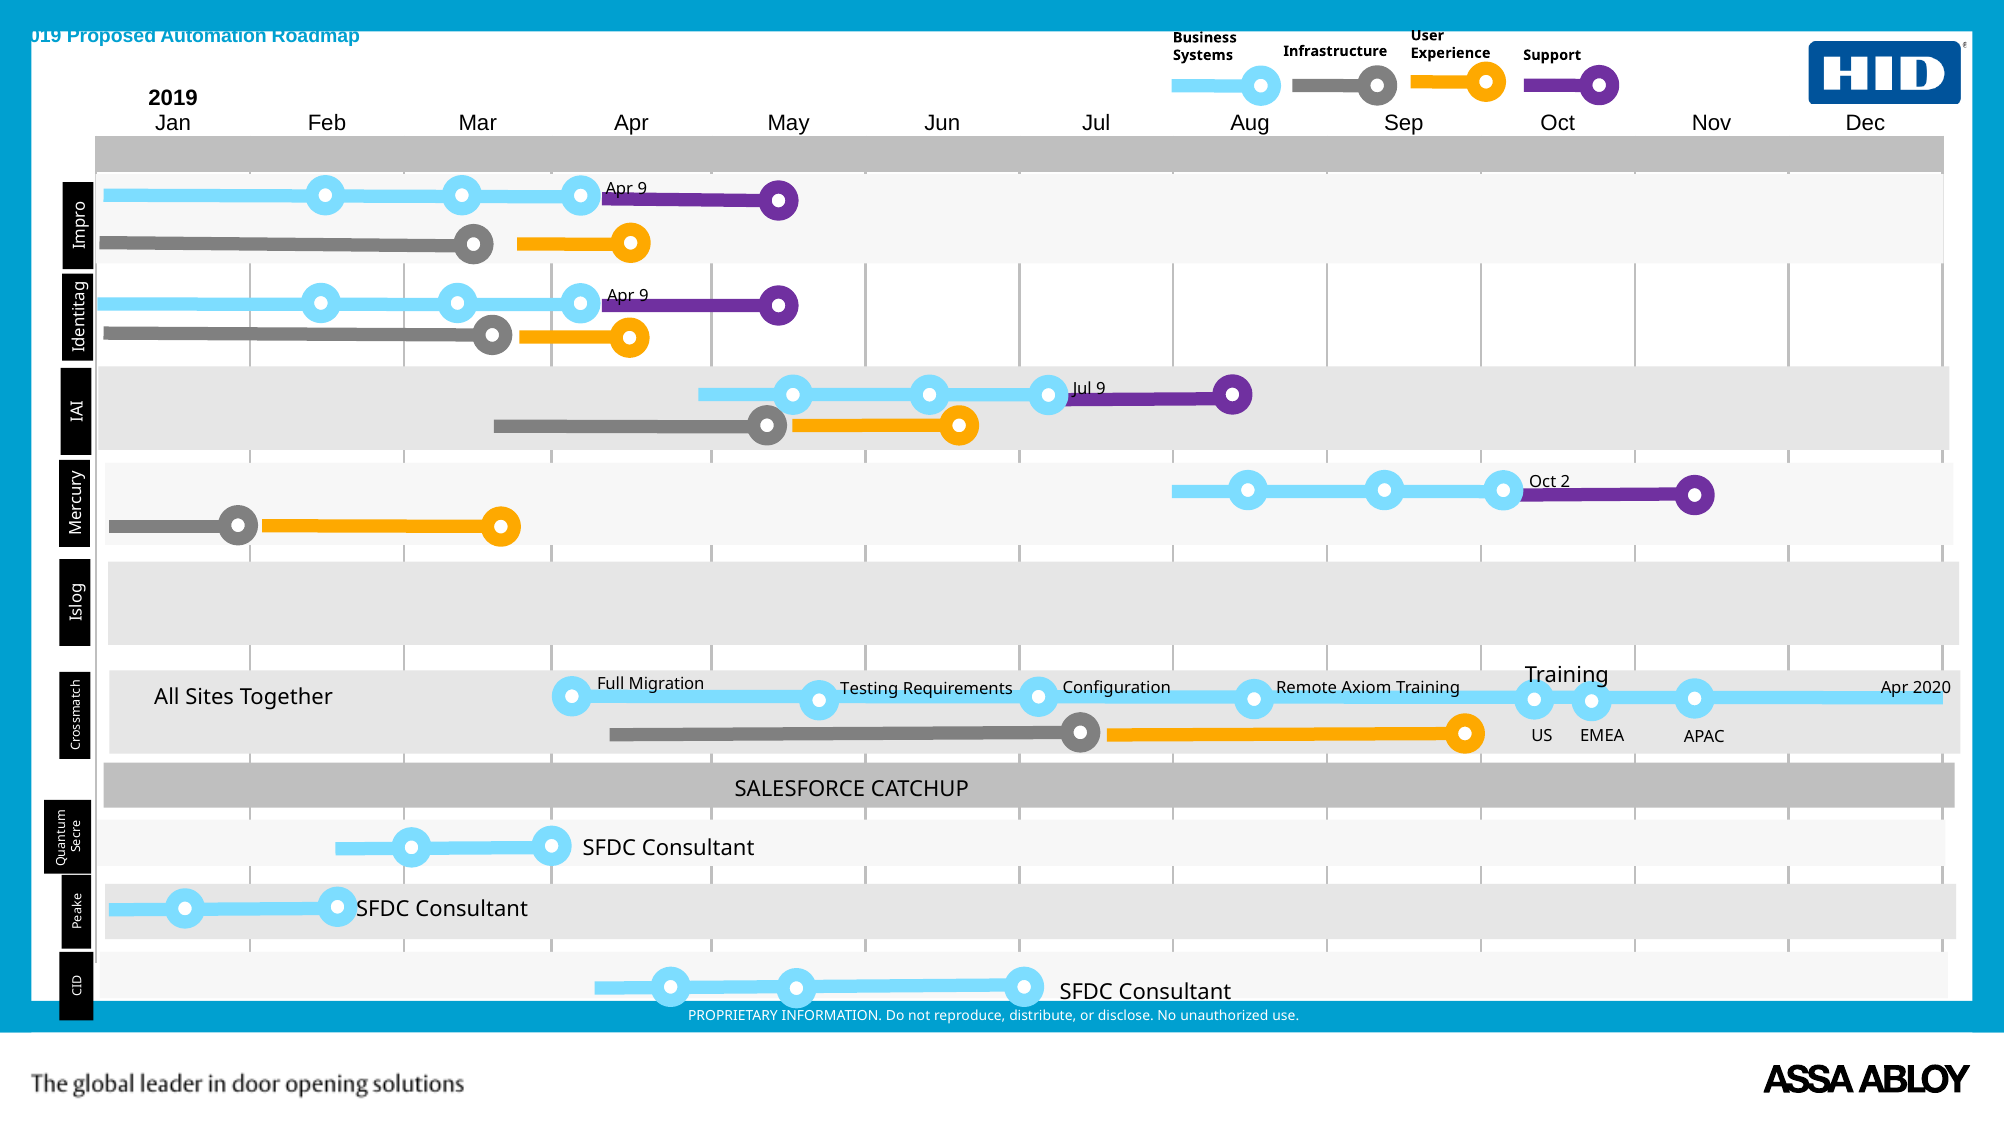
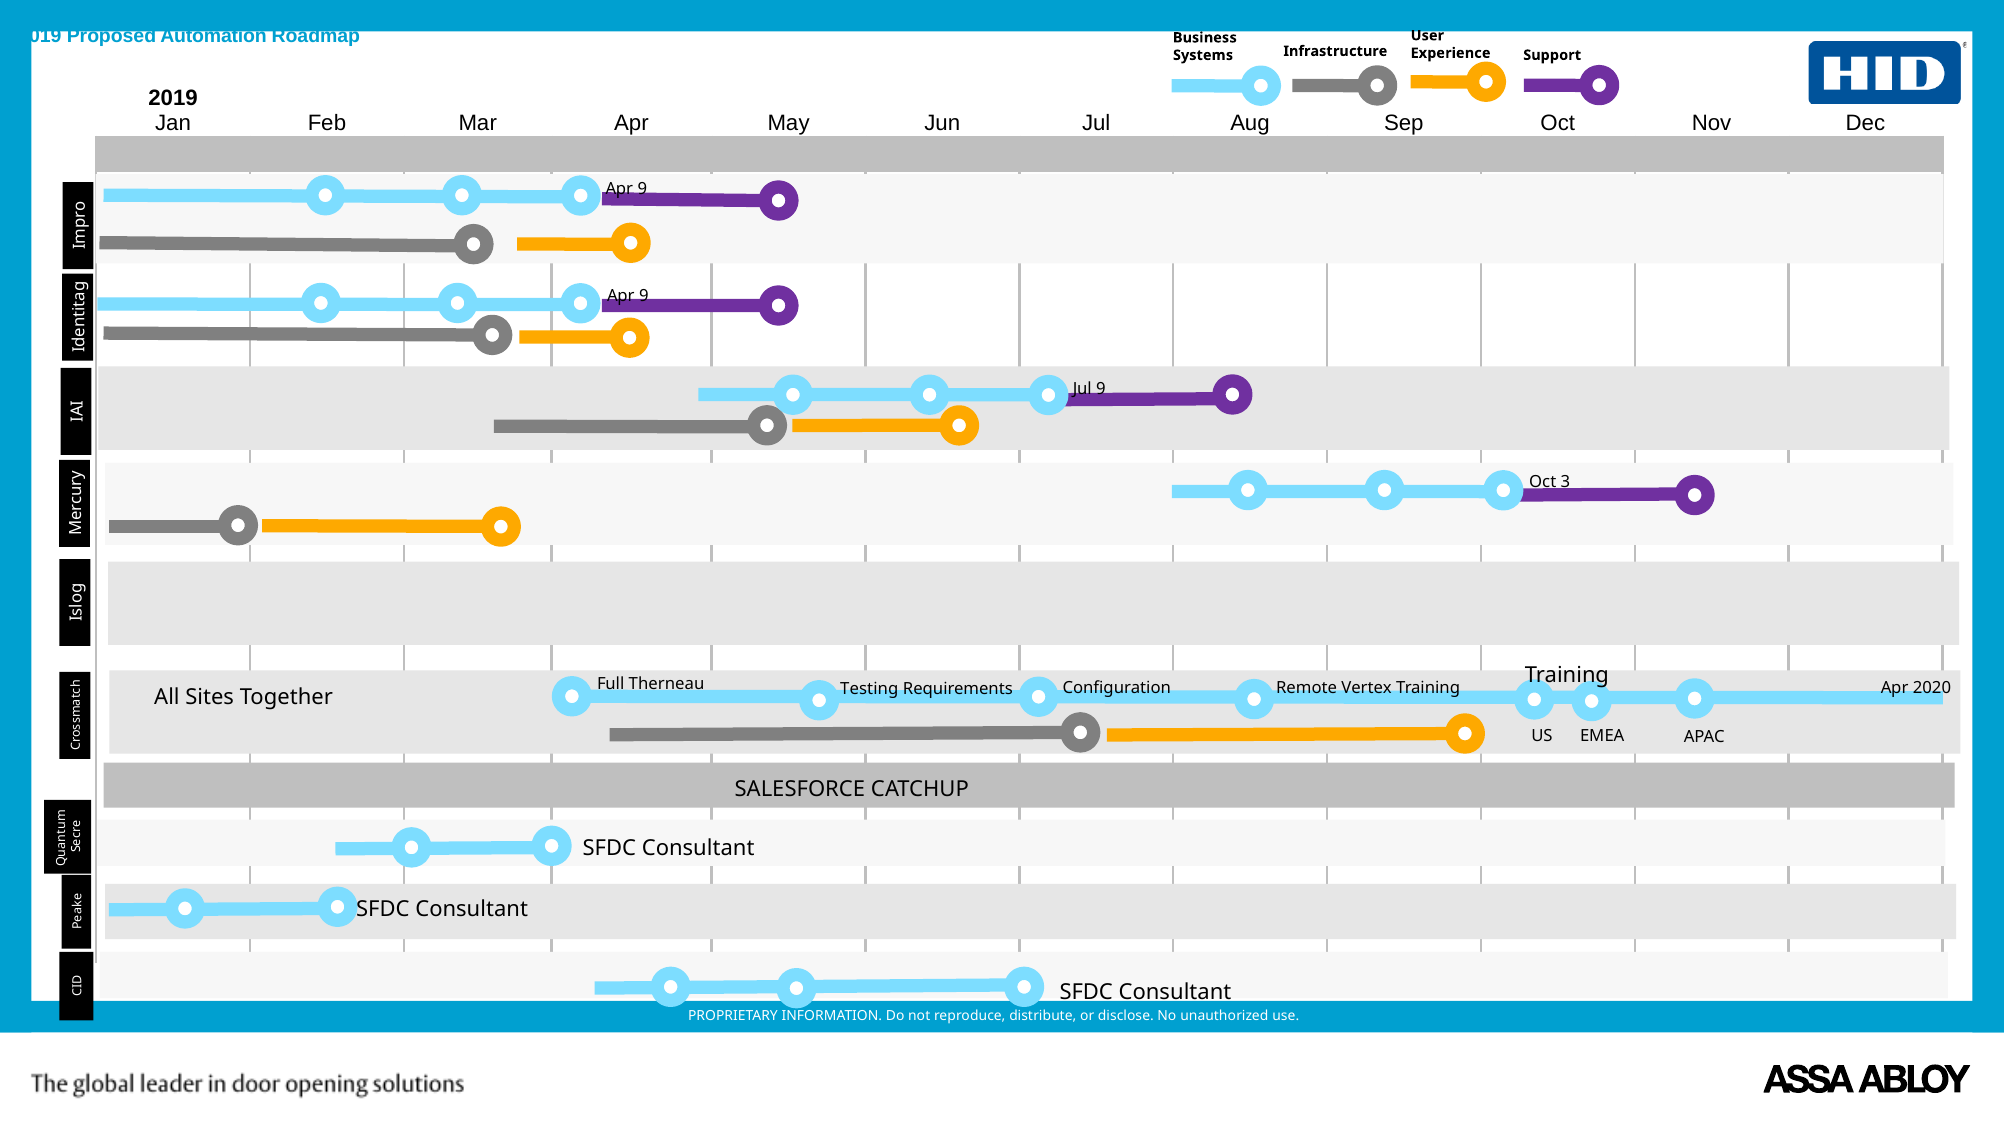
2: 2 -> 3 (1565, 482)
Migration: Migration -> Therneau (667, 684)
Axiom: Axiom -> Vertex (1367, 688)
